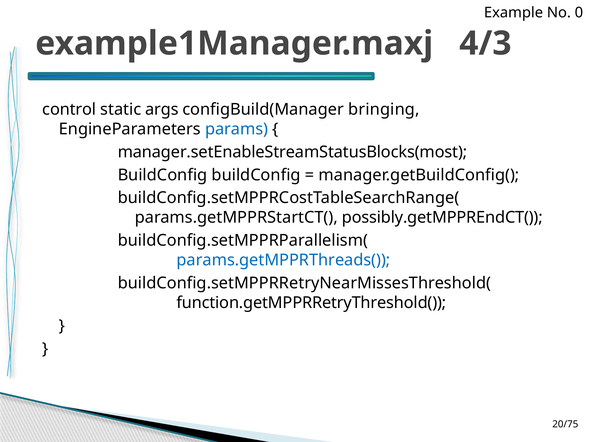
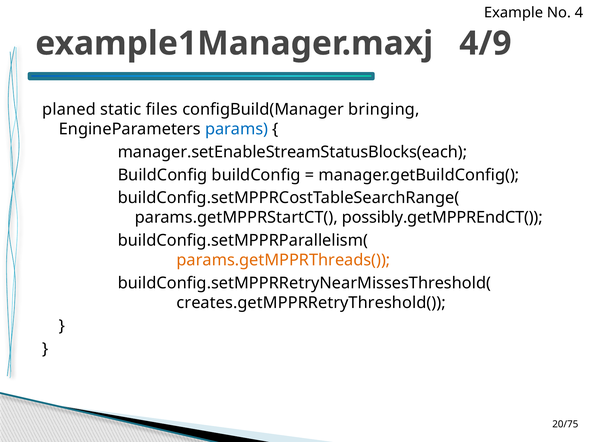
0: 0 -> 4 (579, 13)
4/3: 4/3 -> 4/9 (485, 43)
control: control -> planed (69, 109)
args: args -> files (162, 109)
manager.setEnableStreamStatusBlocks(most: manager.setEnableStreamStatusBlocks(most -> manager.setEnableStreamStatusBlocks(each (292, 152)
params.getMPPRThreads( colour: blue -> orange (283, 260)
function.getMPPRRetryThreshold(: function.getMPPRRetryThreshold( -> creates.getMPPRRetryThreshold( (311, 303)
